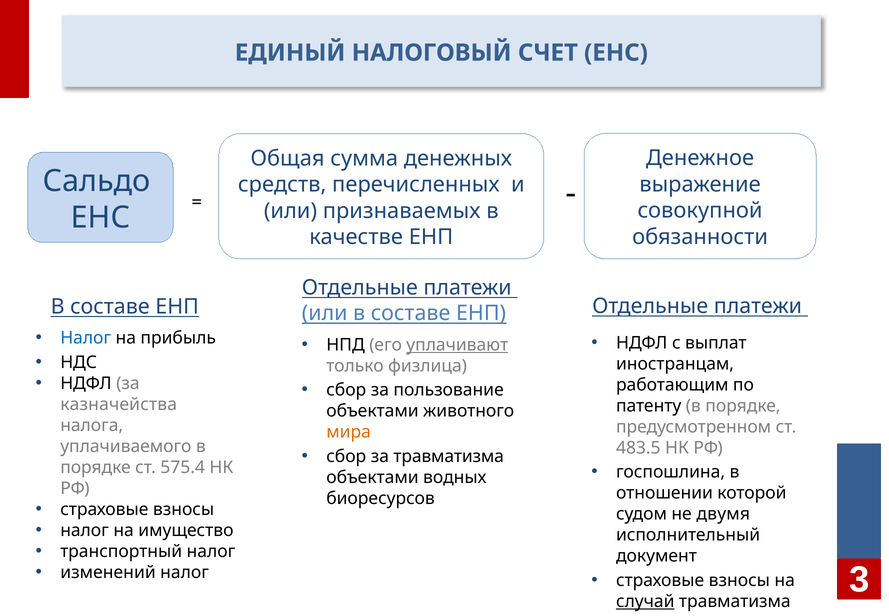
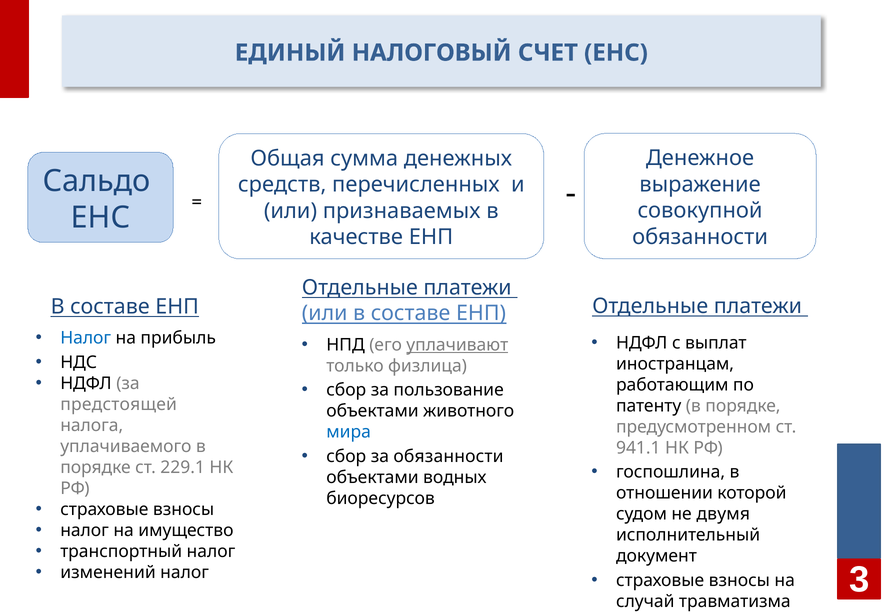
казначейства: казначейства -> предстоящей (119, 404)
мира colour: orange -> blue (349, 432)
483.5: 483.5 -> 941.1 (638, 448)
за травматизма: травматизма -> обязанности (449, 456)
575.4: 575.4 -> 229.1 (183, 467)
случай underline: present -> none (645, 601)
